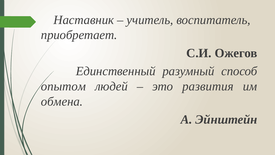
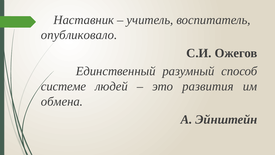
приобретает: приобретает -> опубликовало (79, 35)
опытом: опытом -> системе (64, 86)
